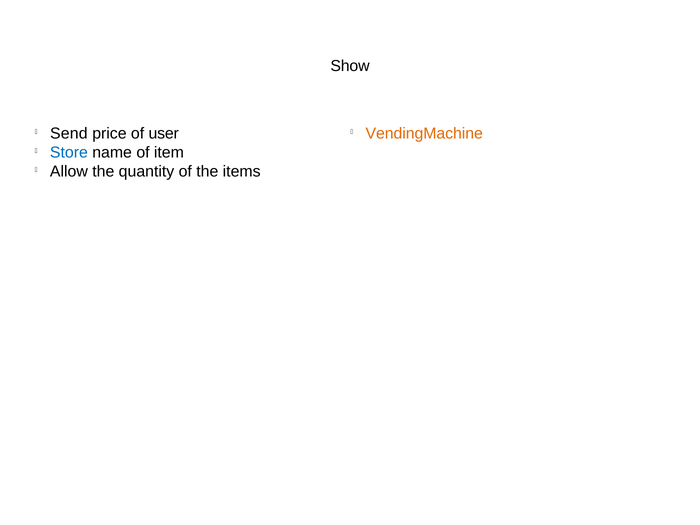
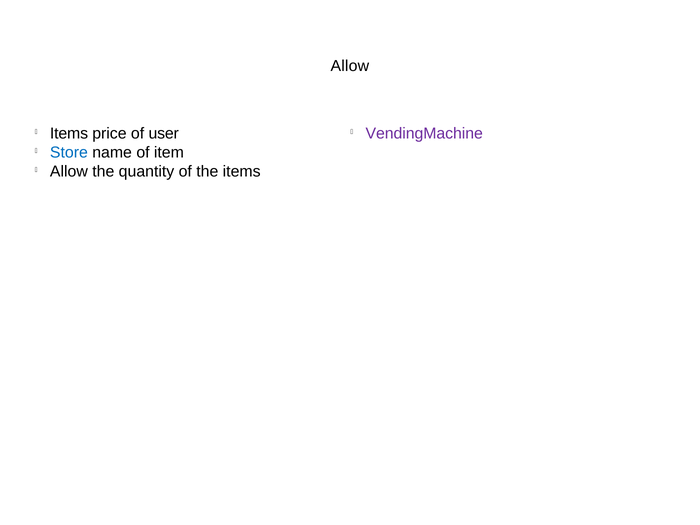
Show: Show -> Allow (350, 66)
Send: Send -> Items (69, 133)
VendingMachine colour: orange -> purple (424, 133)
